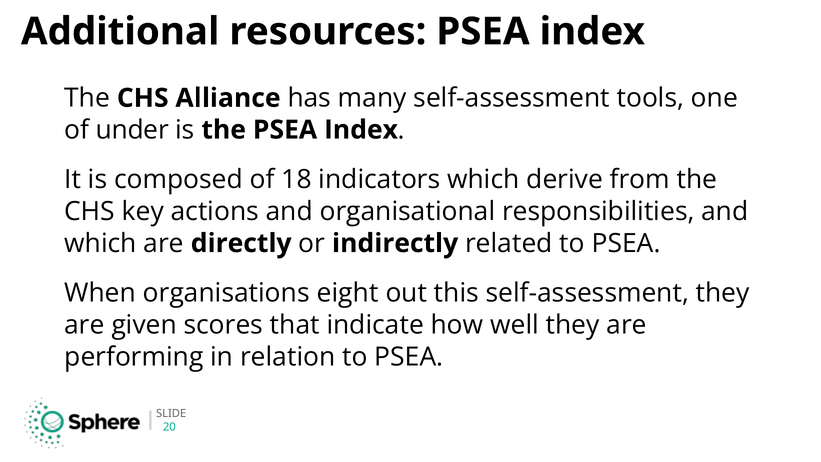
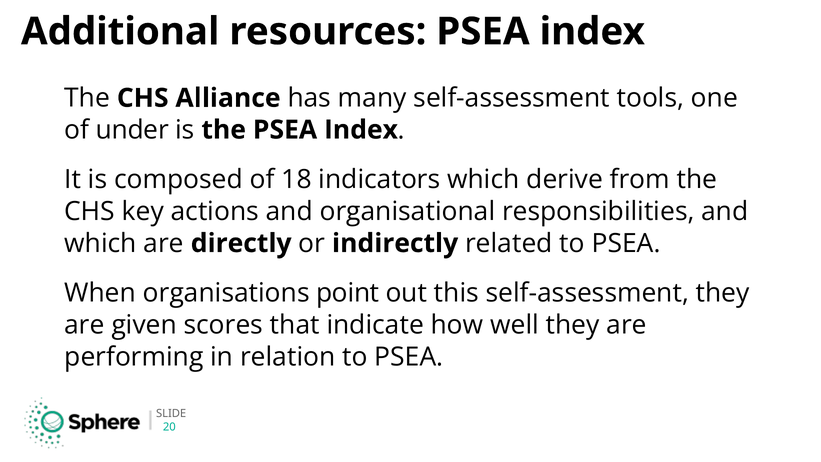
eight: eight -> point (348, 293)
